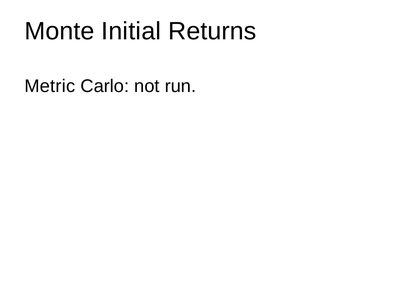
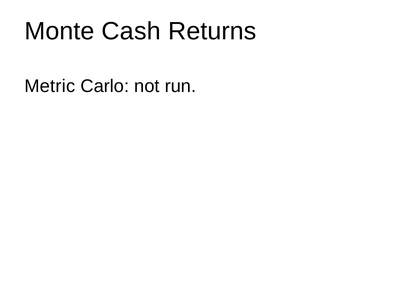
Initial: Initial -> Cash (131, 31)
